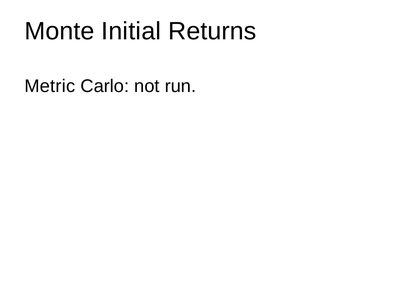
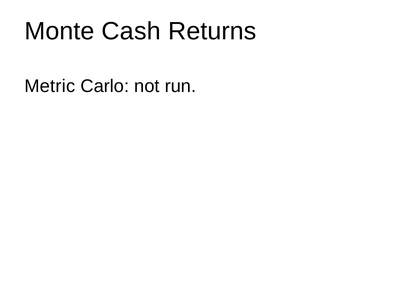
Initial: Initial -> Cash (131, 31)
